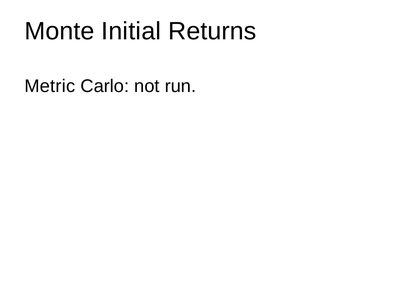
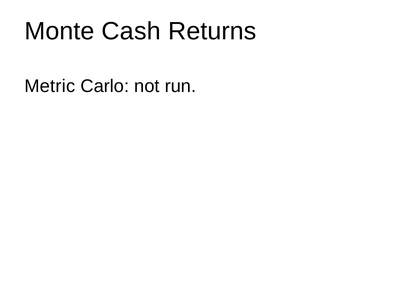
Initial: Initial -> Cash (131, 31)
